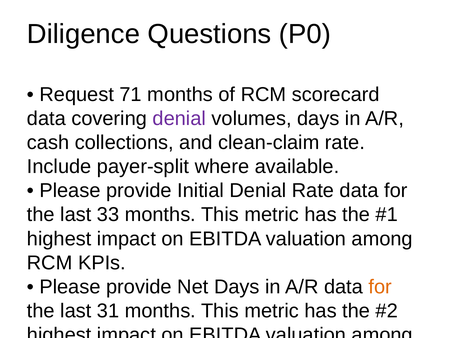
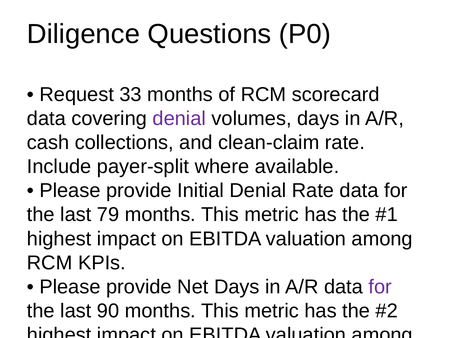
71: 71 -> 33 (131, 94)
33: 33 -> 79 (108, 214)
for colour: orange -> purple (380, 286)
31: 31 -> 90 (108, 310)
